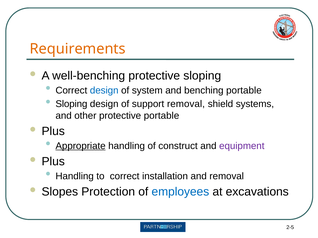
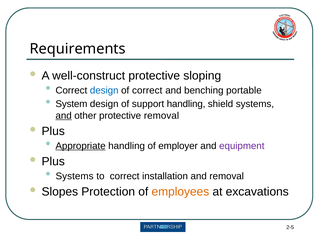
Requirements colour: orange -> black (78, 49)
well-benching: well-benching -> well-construct (89, 76)
of system: system -> correct (147, 91)
Sloping: Sloping -> System (71, 104)
support removal: removal -> handling (186, 104)
and underline: none -> present (64, 116)
protective portable: portable -> removal (161, 116)
construct: construct -> employer (178, 146)
Handling: Handling -> Systems (75, 176)
employees colour: blue -> orange (180, 192)
